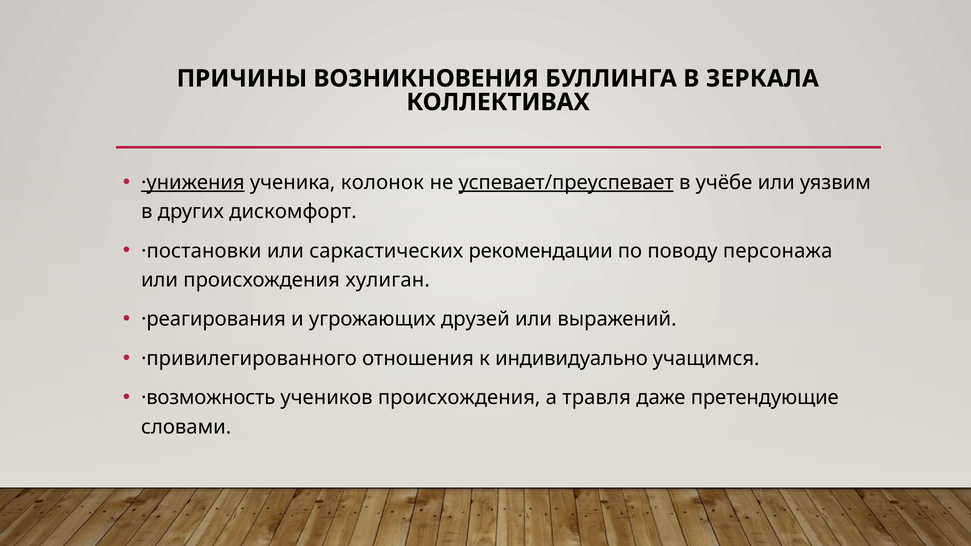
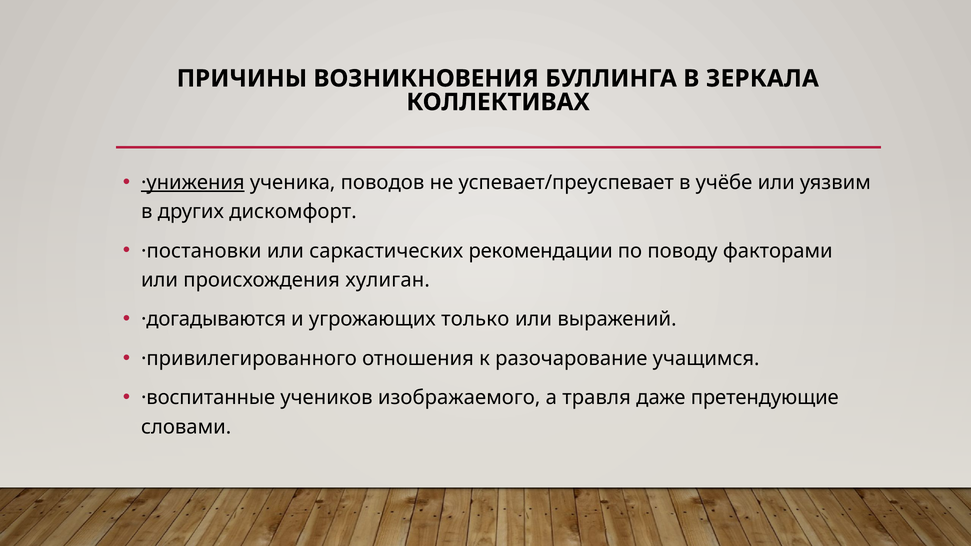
колонок: колонок -> поводов (382, 183)
успевает/преуспевает underline: present -> none (566, 183)
персонажа: персонажа -> факторами (778, 251)
·реагирования: ·реагирования -> ·догадываются (214, 319)
друзей: друзей -> только (475, 319)
индивидуально: индивидуально -> разочарование (571, 359)
·возможность: ·возможность -> ·воспитанные (208, 398)
учеников происхождения: происхождения -> изображаемого (459, 398)
